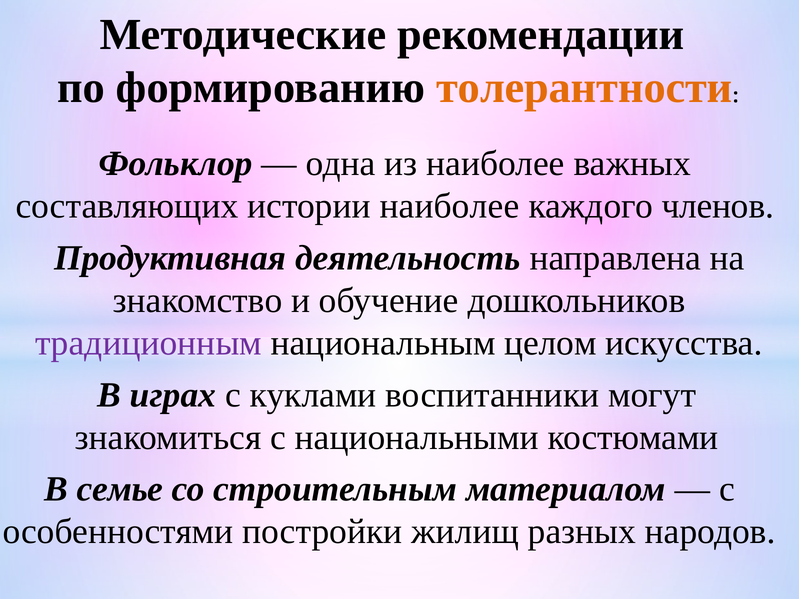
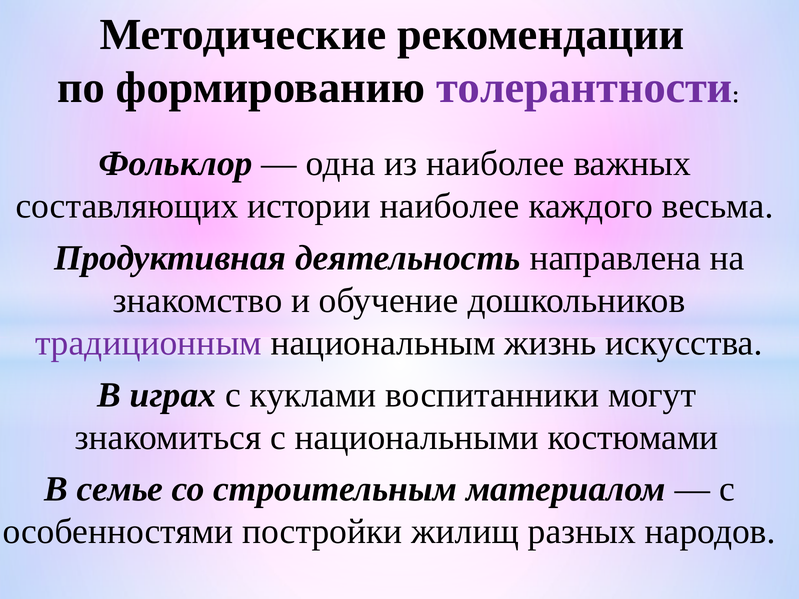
толерантности colour: orange -> purple (584, 88)
членов: членов -> весьма (718, 206)
целом: целом -> жизнь (550, 343)
